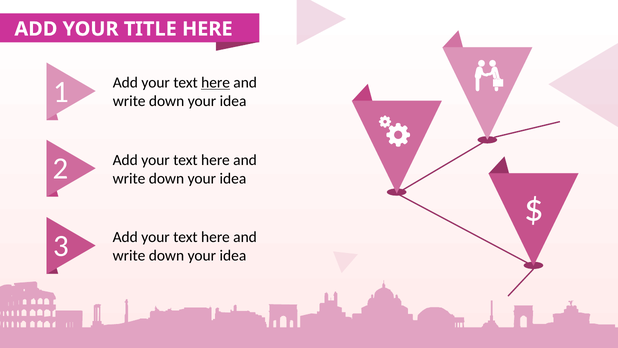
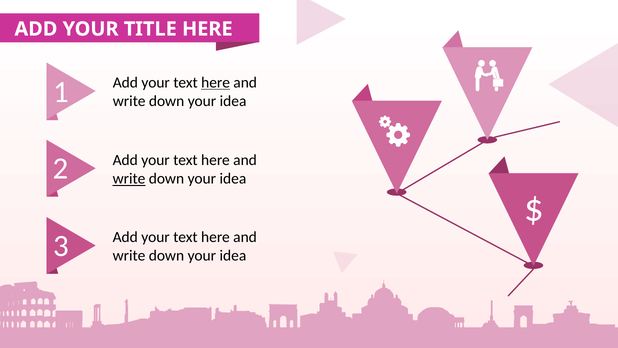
write underline: none -> present (129, 179)
